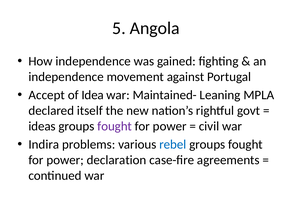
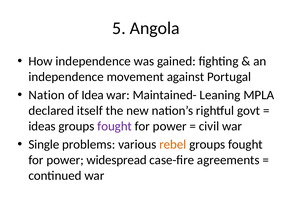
Accept: Accept -> Nation (47, 95)
Indira: Indira -> Single (44, 144)
rebel colour: blue -> orange (173, 144)
declaration: declaration -> widespread (117, 160)
